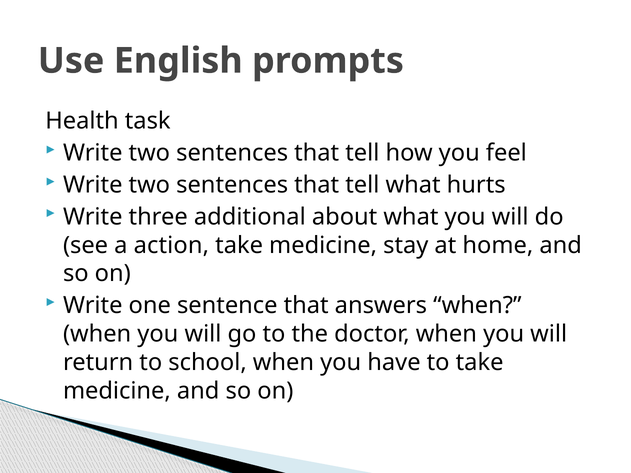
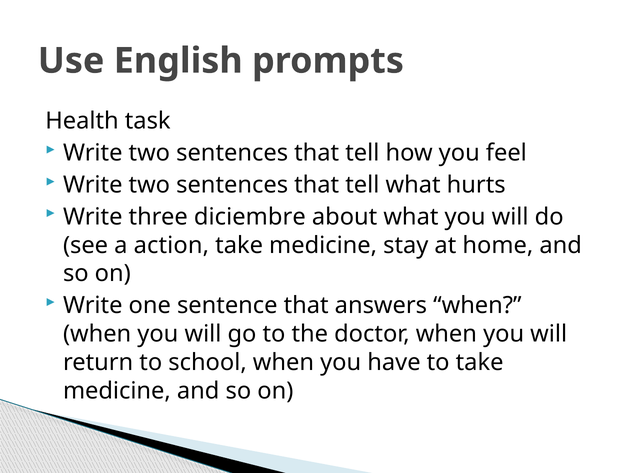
additional: additional -> diciembre (250, 217)
